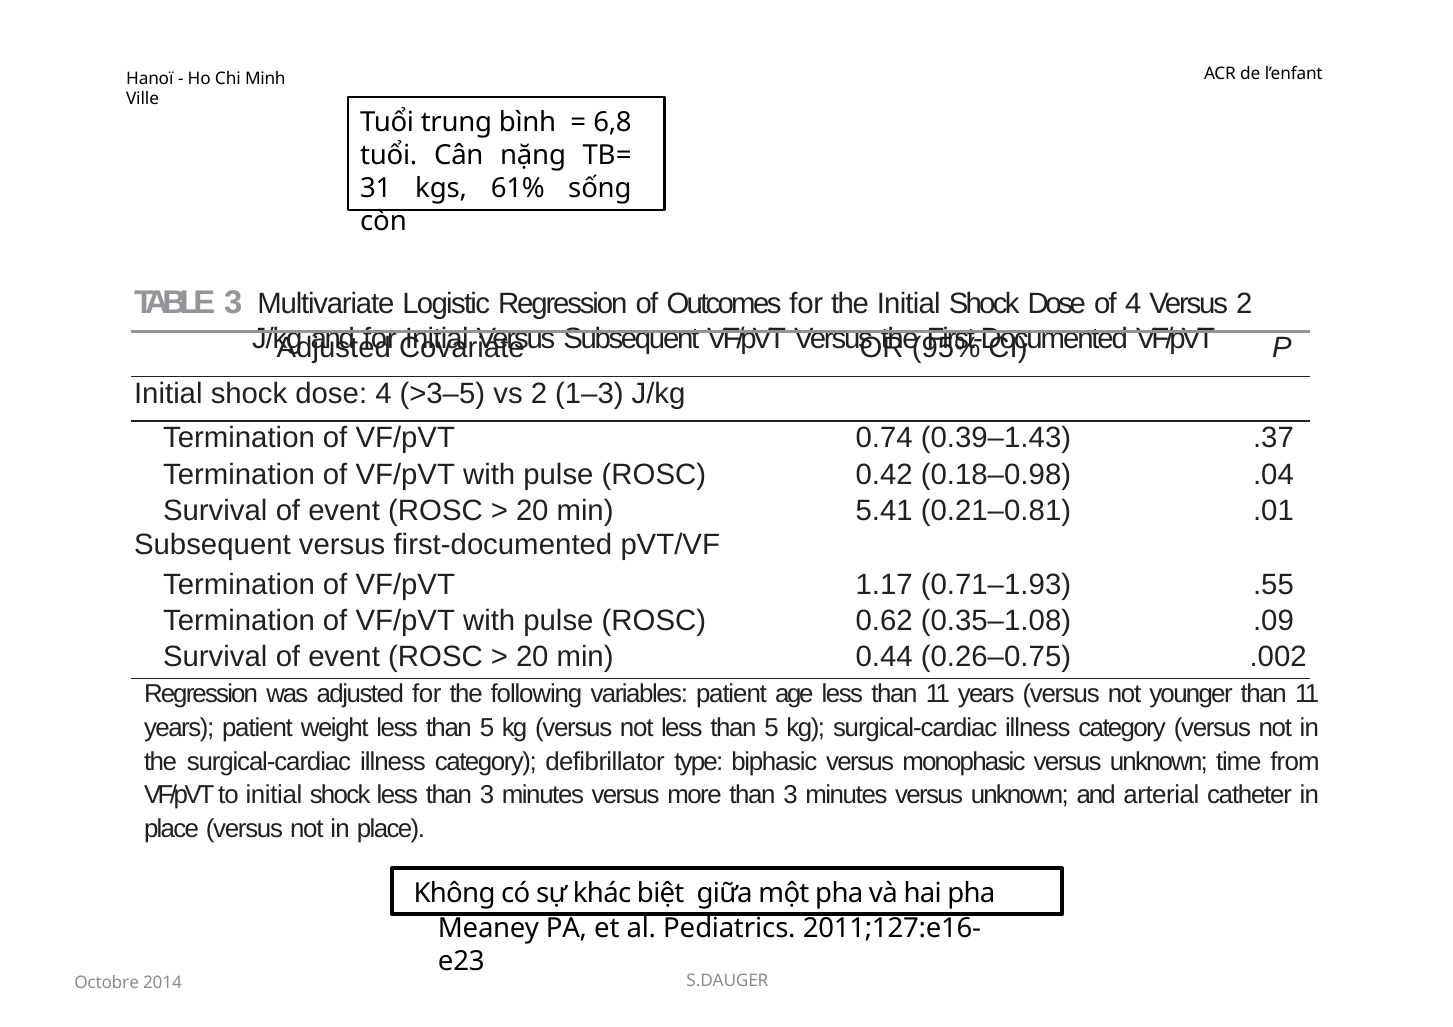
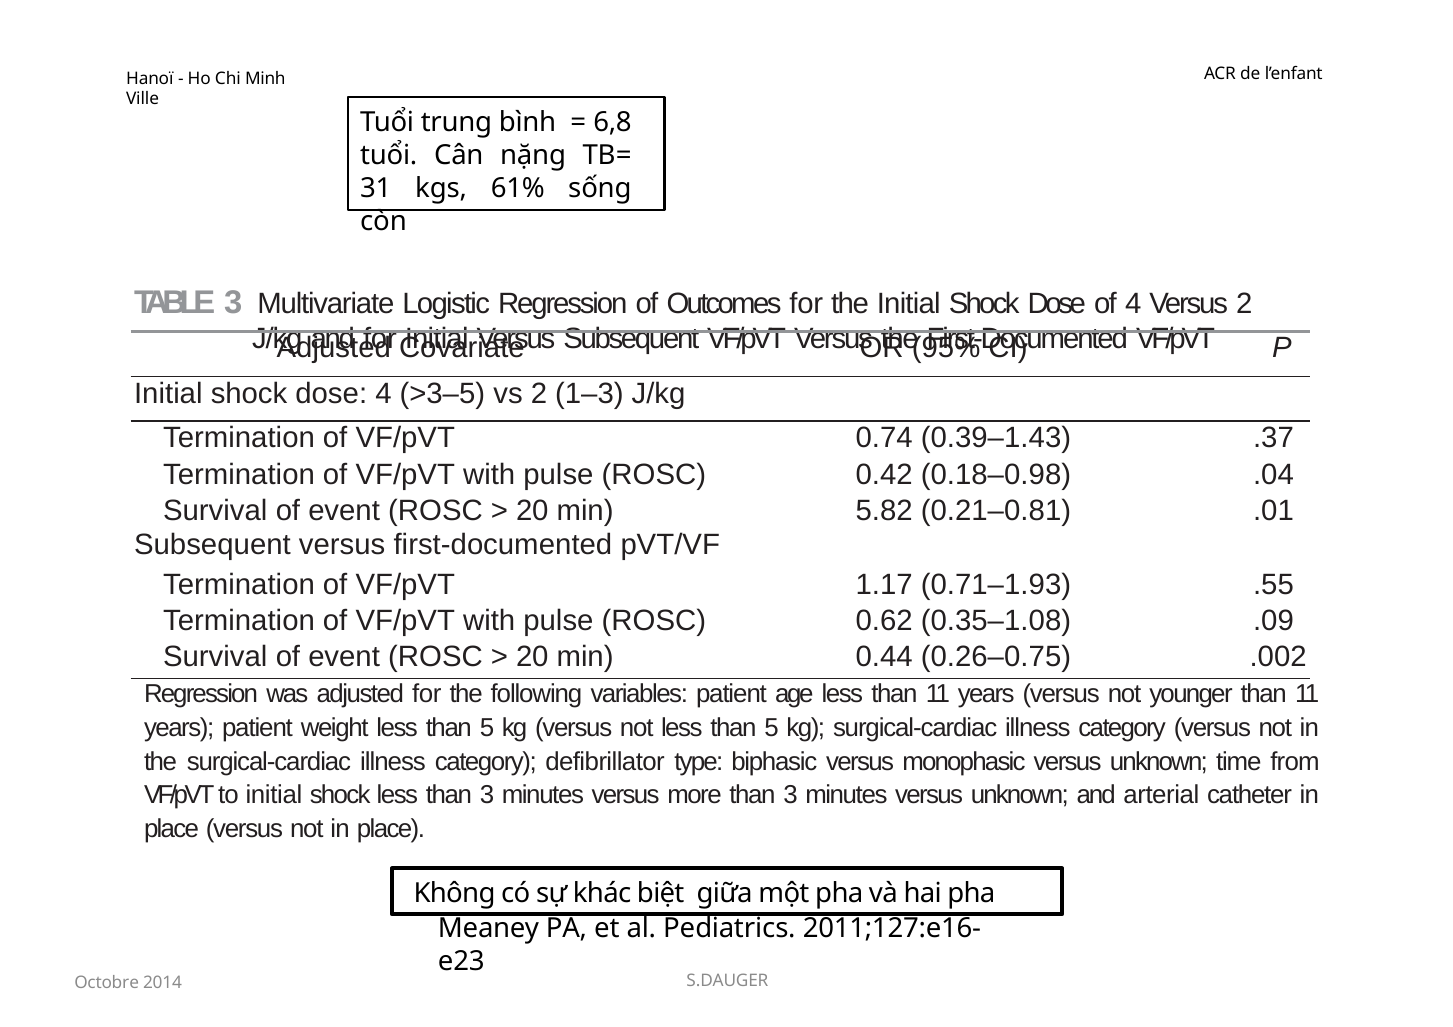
5.41: 5.41 -> 5.82 (884, 510)
